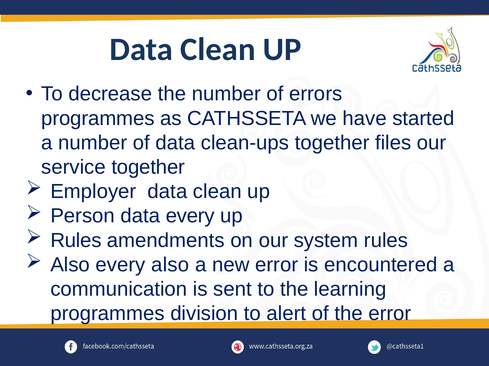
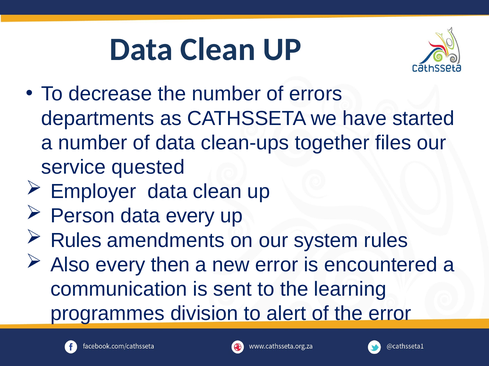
programmes: programmes -> departments (98, 119)
service together: together -> quested (148, 167)
every also: also -> then (170, 265)
